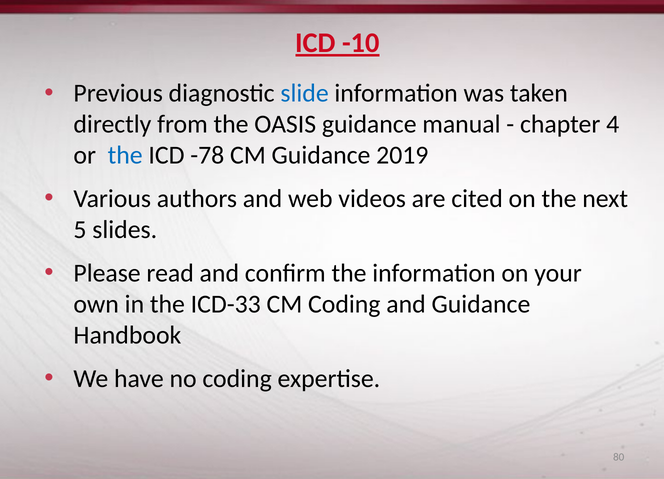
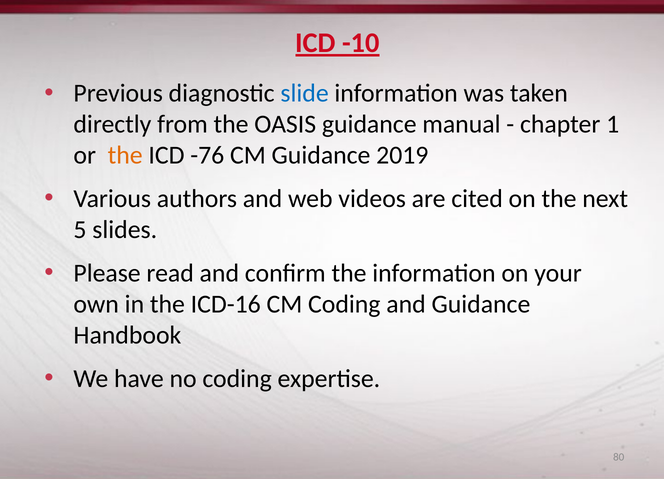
4: 4 -> 1 (613, 124)
the colour: blue -> orange (125, 155)
-78: -78 -> -76 (207, 155)
ICD-33: ICD-33 -> ICD-16 (226, 304)
